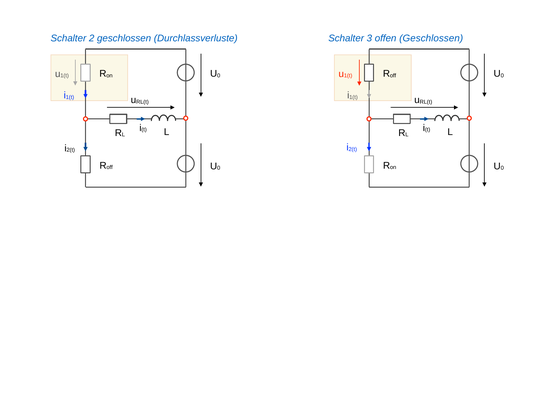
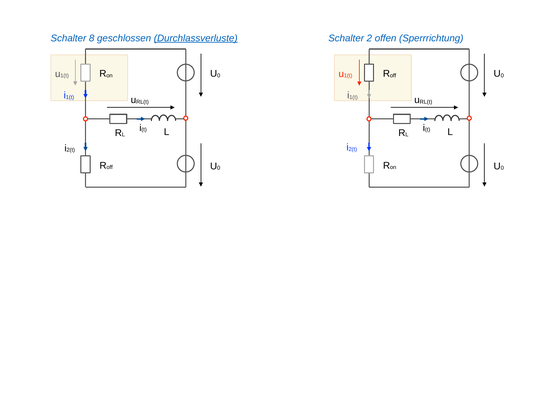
2: 2 -> 8 (92, 38)
Durchlassverluste underline: none -> present (196, 38)
3: 3 -> 2 (369, 38)
offen Geschlossen: Geschlossen -> Sperrrichtung (431, 38)
